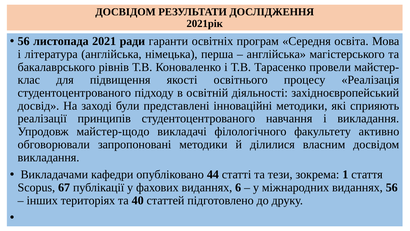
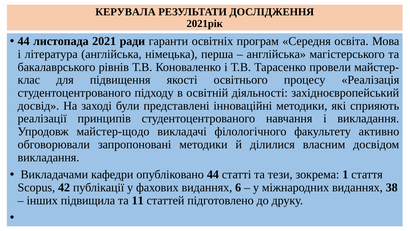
ДОСВІДОМ: ДОСВІДОМ -> КЕРУВАЛА (125, 12)
56: 56 -> 44 (24, 41)
67: 67 -> 42 (64, 187)
виданнях 56: 56 -> 38 (392, 187)
територіях: територіях -> підвищила (88, 200)
40: 40 -> 11 (138, 200)
